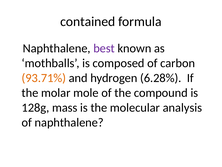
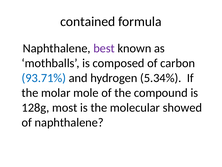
93.71% colour: orange -> blue (44, 78)
6.28%: 6.28% -> 5.34% (161, 78)
mass: mass -> most (65, 107)
analysis: analysis -> showed (182, 107)
